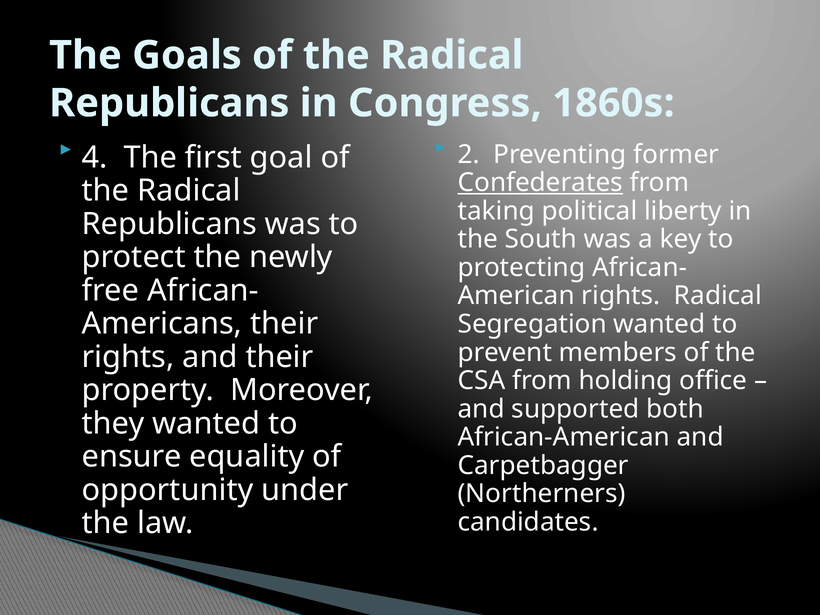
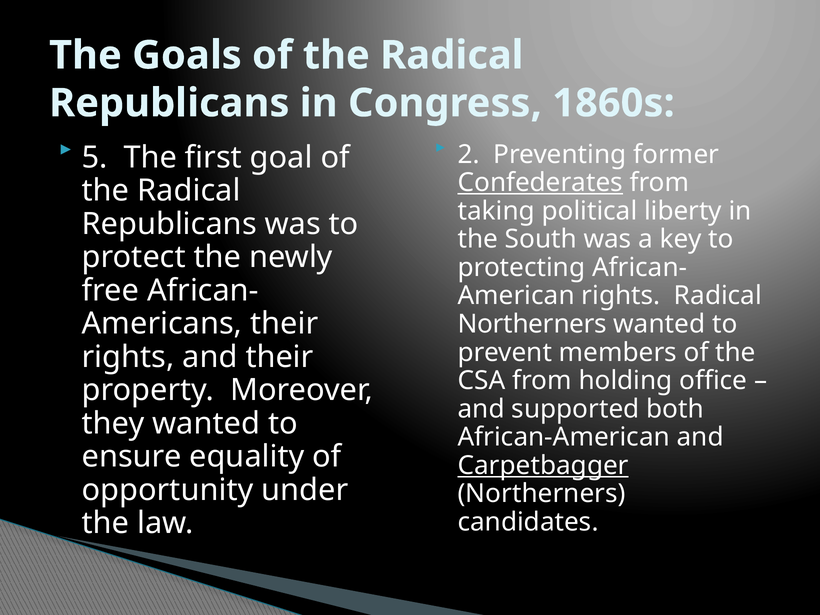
4: 4 -> 5 (95, 157)
Segregation: Segregation -> Northerners (532, 324)
Carpetbagger underline: none -> present (543, 466)
